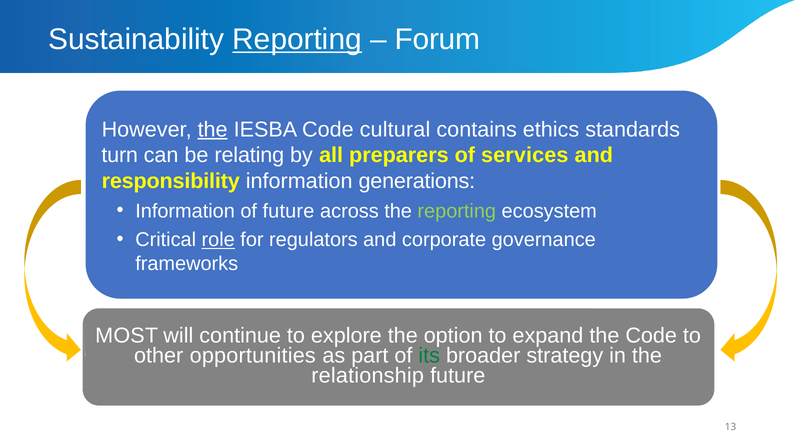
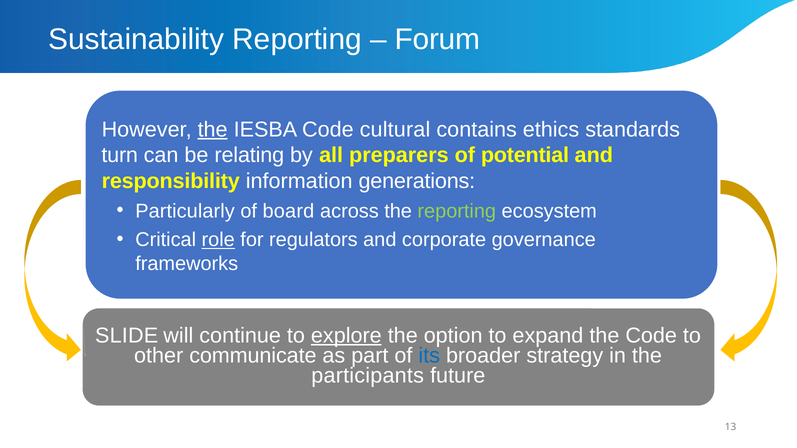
Reporting underline: present -> none (297, 39)
services: services -> potential (525, 155)
Information: Information -> Particularly (185, 211)
of future: future -> board (288, 211)
MOST: MOST -> SLIDE (127, 336)
explore underline: none -> present (346, 336)
opportunities: opportunities -> communicate (253, 356)
its colour: green -> blue (429, 356)
relationship: relationship -> participants (368, 376)
